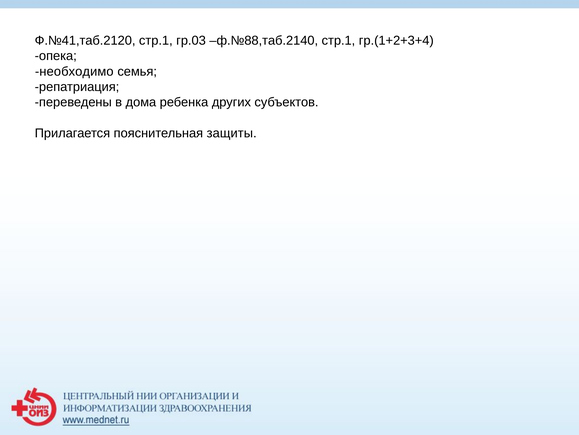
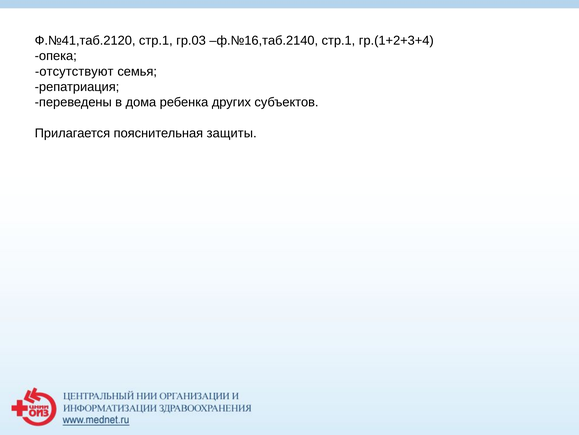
ф.№88,таб.2140: ф.№88,таб.2140 -> ф.№16,таб.2140 (264, 40)
необходимо: необходимо -> отсутствуют (74, 71)
